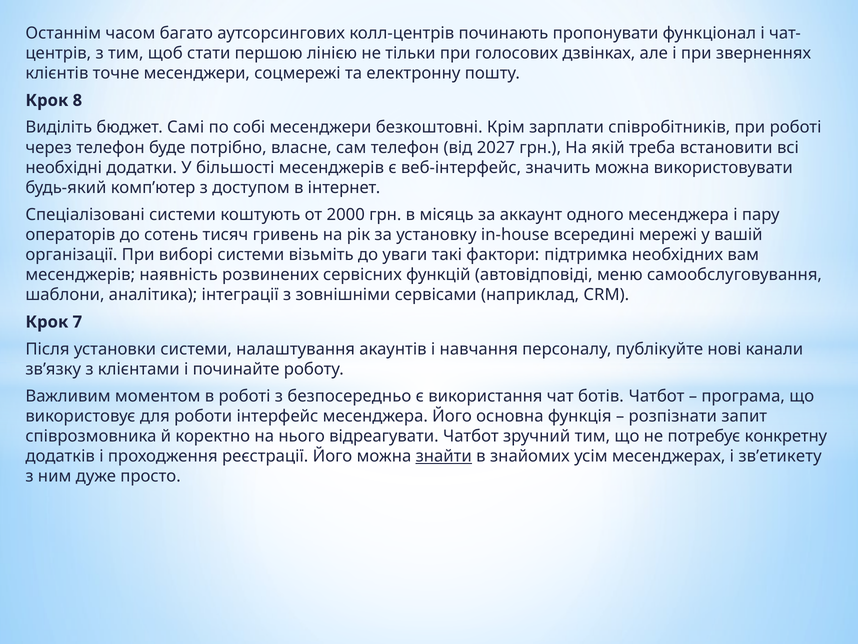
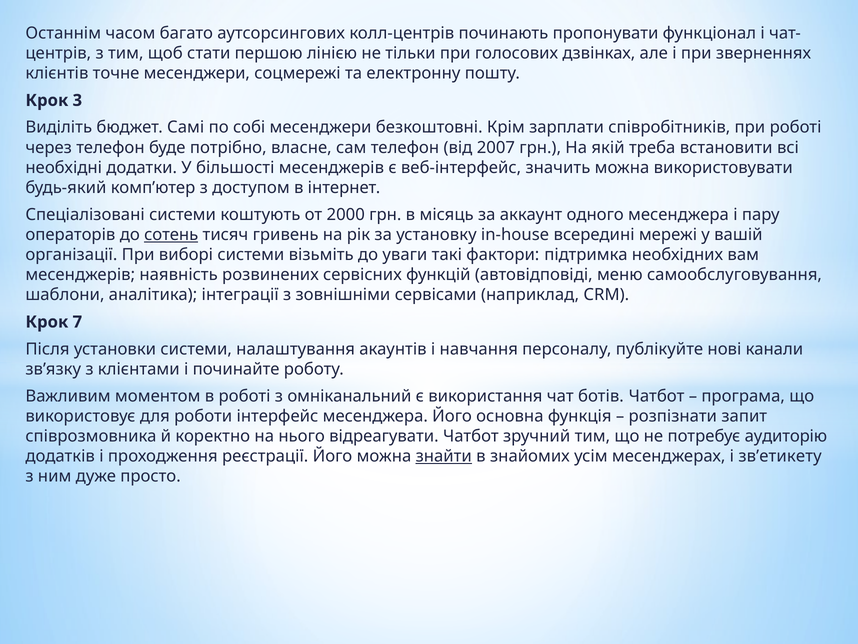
8: 8 -> 3 (77, 100)
2027: 2027 -> 2007 (496, 147)
сотень underline: none -> present (171, 235)
безпосередньо: безпосередньо -> омніканальний (349, 396)
конкретну: конкретну -> аудиторію (786, 436)
